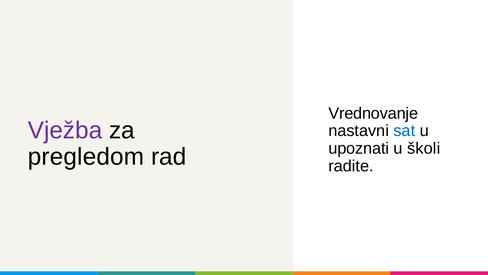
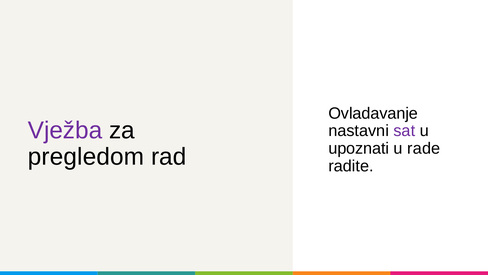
Vrednovanje: Vrednovanje -> Ovladavanje (373, 113)
sat colour: blue -> purple (404, 131)
školi: školi -> rade (424, 148)
